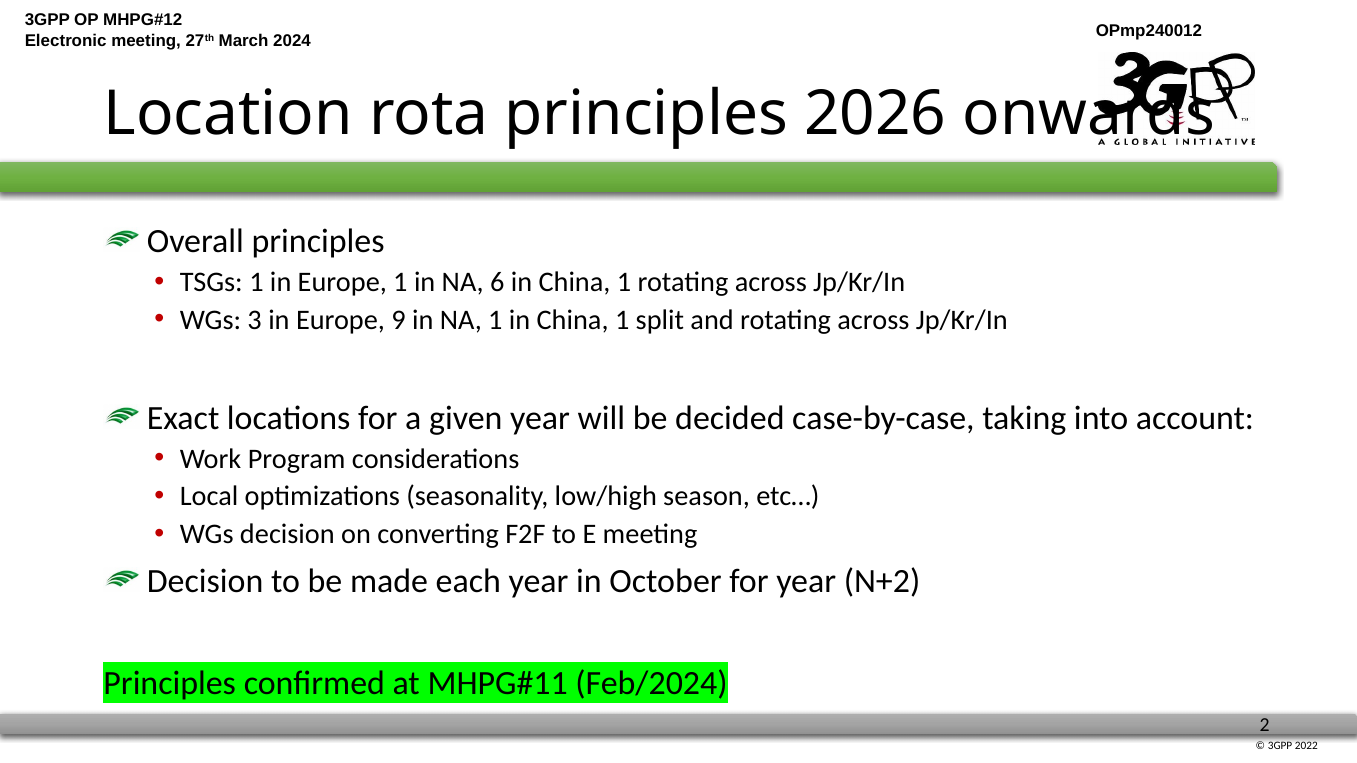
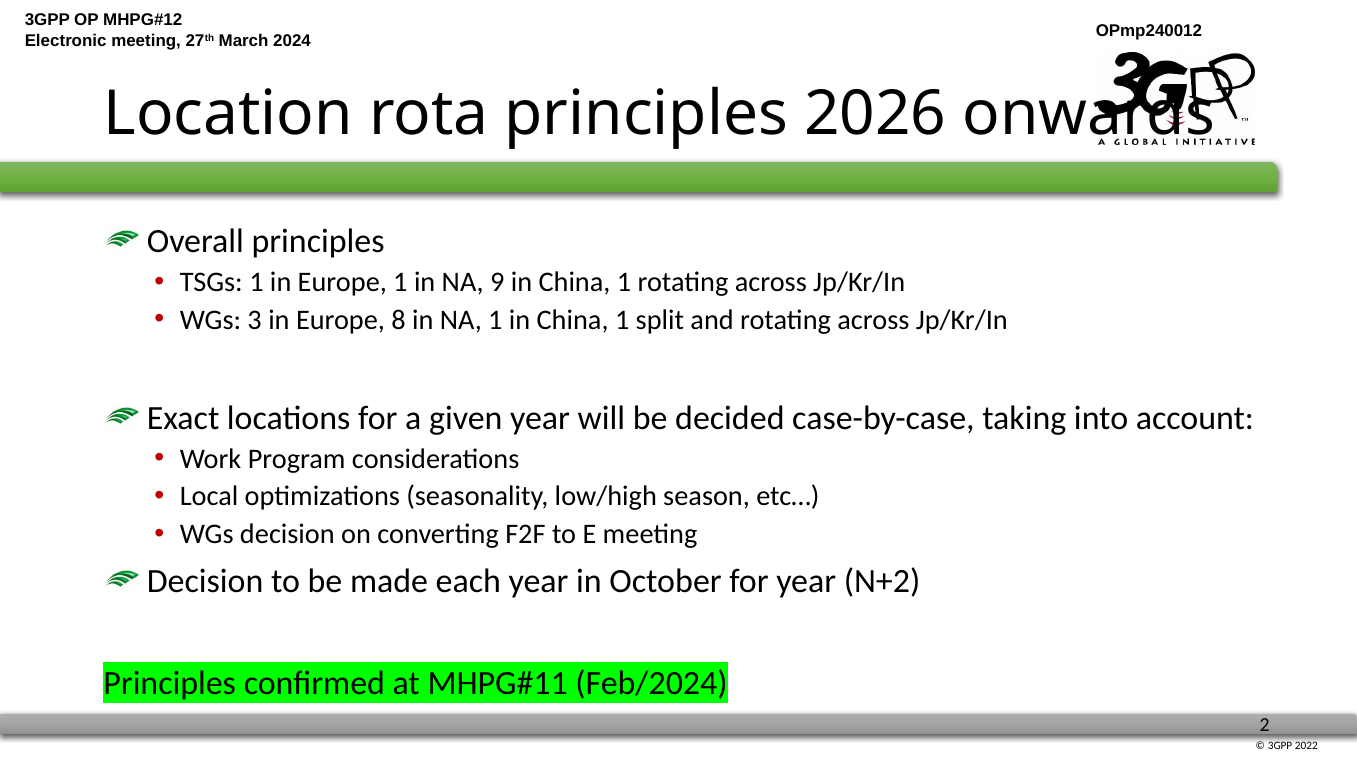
6: 6 -> 9 (497, 282)
9: 9 -> 8 (399, 320)
